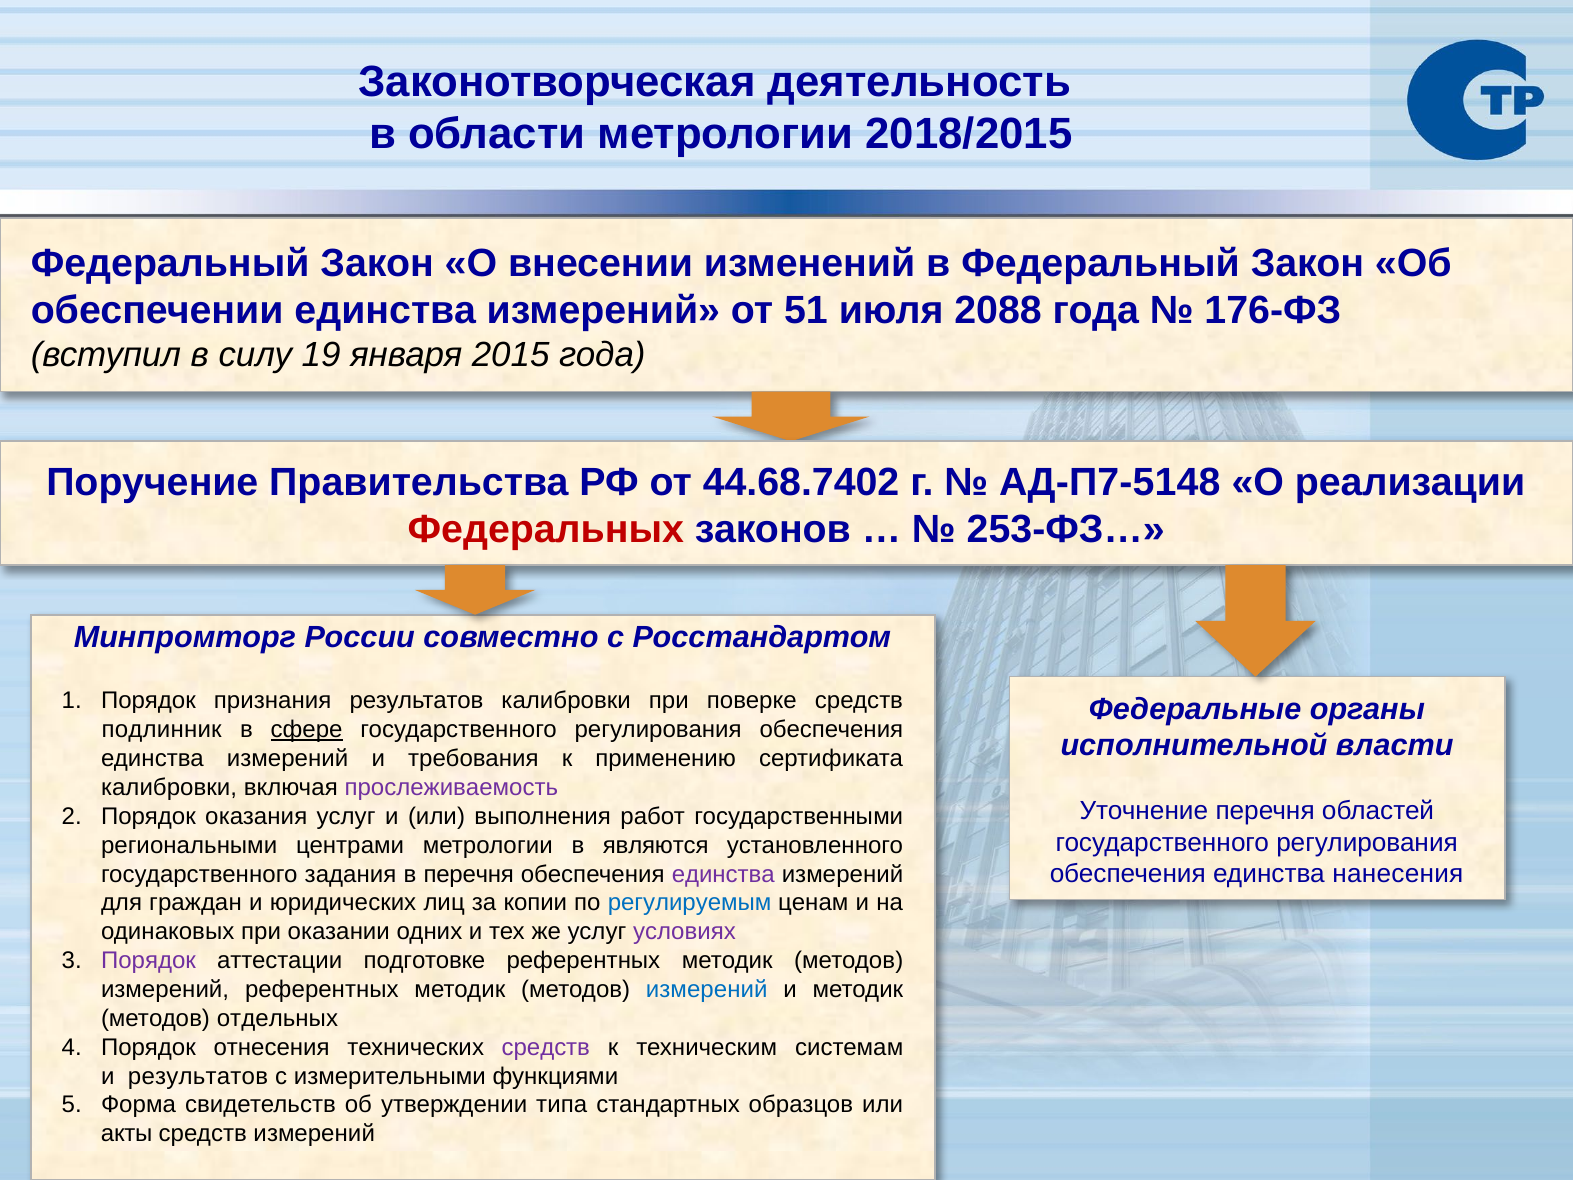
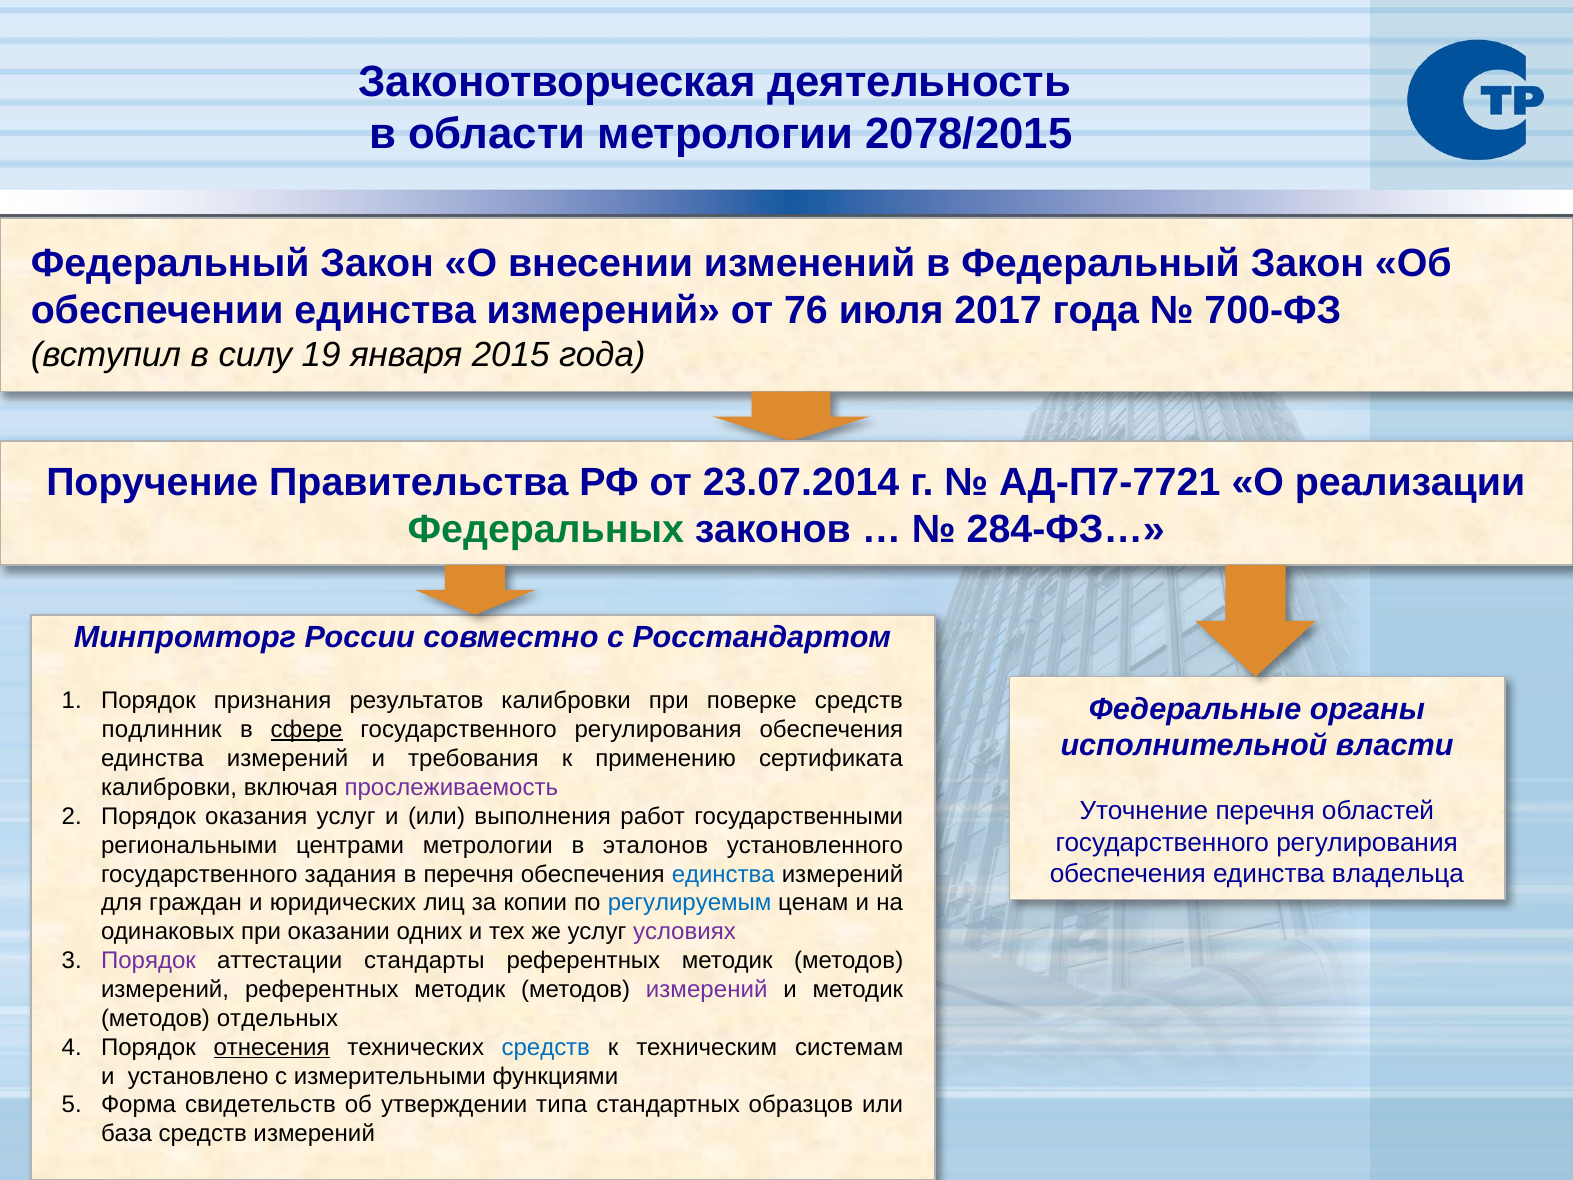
2018/2015: 2018/2015 -> 2078/2015 (969, 134)
51: 51 -> 76 (806, 310)
2088: 2088 -> 2017 (998, 310)
176-ФЗ: 176-ФЗ -> 700-ФЗ (1273, 310)
44.68.7402: 44.68.7402 -> 23.07.2014 (801, 482)
АД-П7-5148: АД-П7-5148 -> АД-П7-7721 (1110, 482)
Федеральных colour: red -> green (546, 529)
253-ФЗ…: 253-ФЗ… -> 284-ФЗ… (1066, 529)
являются: являются -> эталонов (656, 845)
нанесения: нанесения -> владельца (1398, 874)
единства colour: purple -> blue (723, 874)
подготовке: подготовке -> стандарты (424, 961)
измерений colour: blue -> purple (707, 989)
отнесения underline: none -> present (272, 1047)
средств colour: purple -> blue (546, 1047)
и результатов: результатов -> установлено (198, 1076)
акты: акты -> база (127, 1134)
